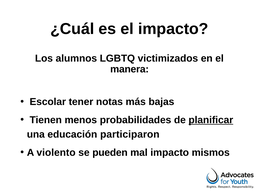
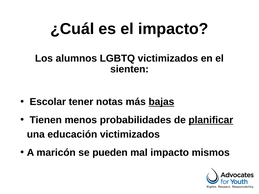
manera: manera -> sienten (129, 69)
bajas underline: none -> present (161, 102)
educación participaron: participaron -> victimizados (130, 135)
violento: violento -> maricón (56, 153)
